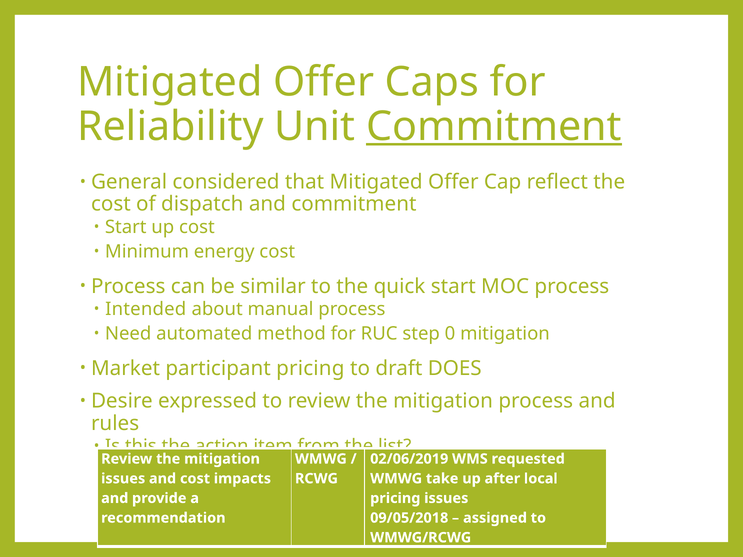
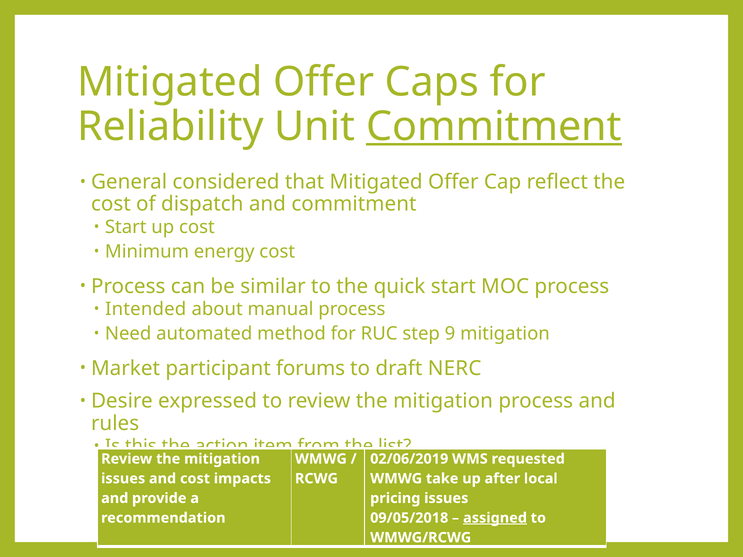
0: 0 -> 9 (450, 334)
participant pricing: pricing -> forums (311, 368)
DOES: DOES -> NERC (455, 368)
assigned underline: none -> present (495, 518)
